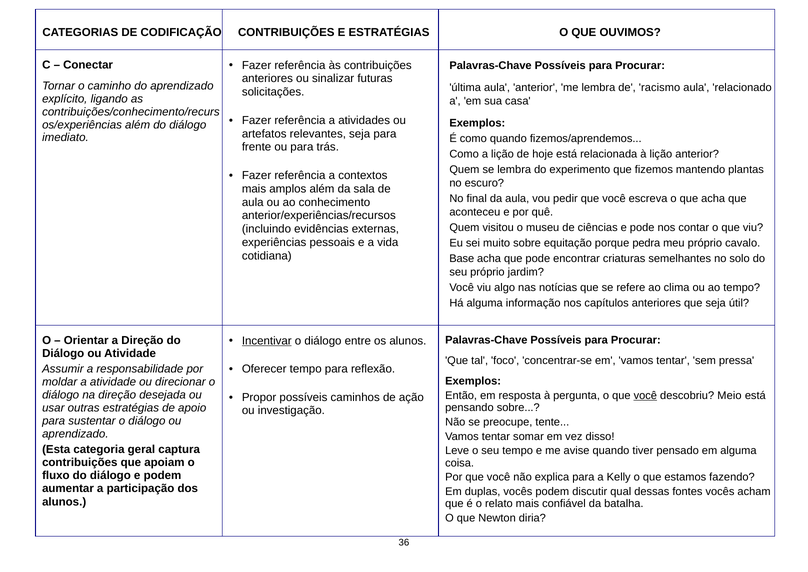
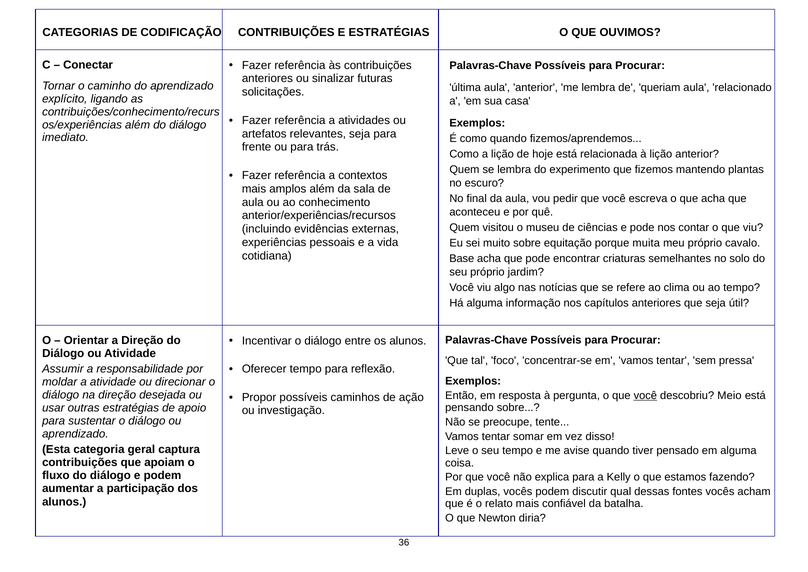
racismo: racismo -> queriam (660, 88)
pedra: pedra -> muita (646, 243)
Incentivar underline: present -> none (267, 340)
